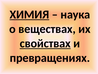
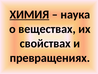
свойствах underline: present -> none (45, 43)
